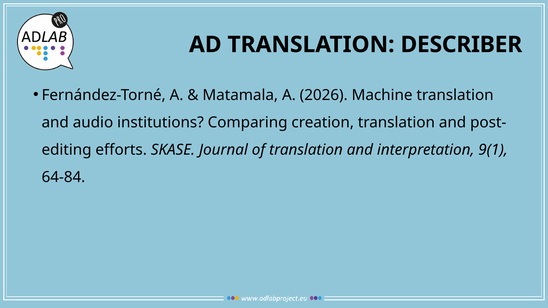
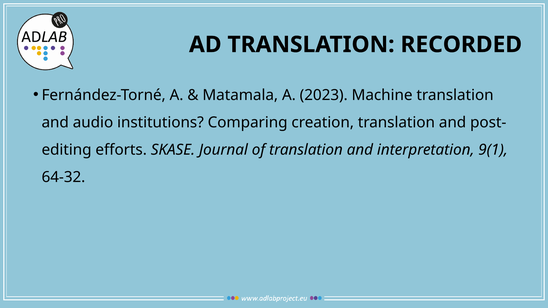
DESCRIBER: DESCRIBER -> RECORDED (461, 45)
2026: 2026 -> 2023 (324, 95)
64-84: 64-84 -> 64-32 (63, 177)
